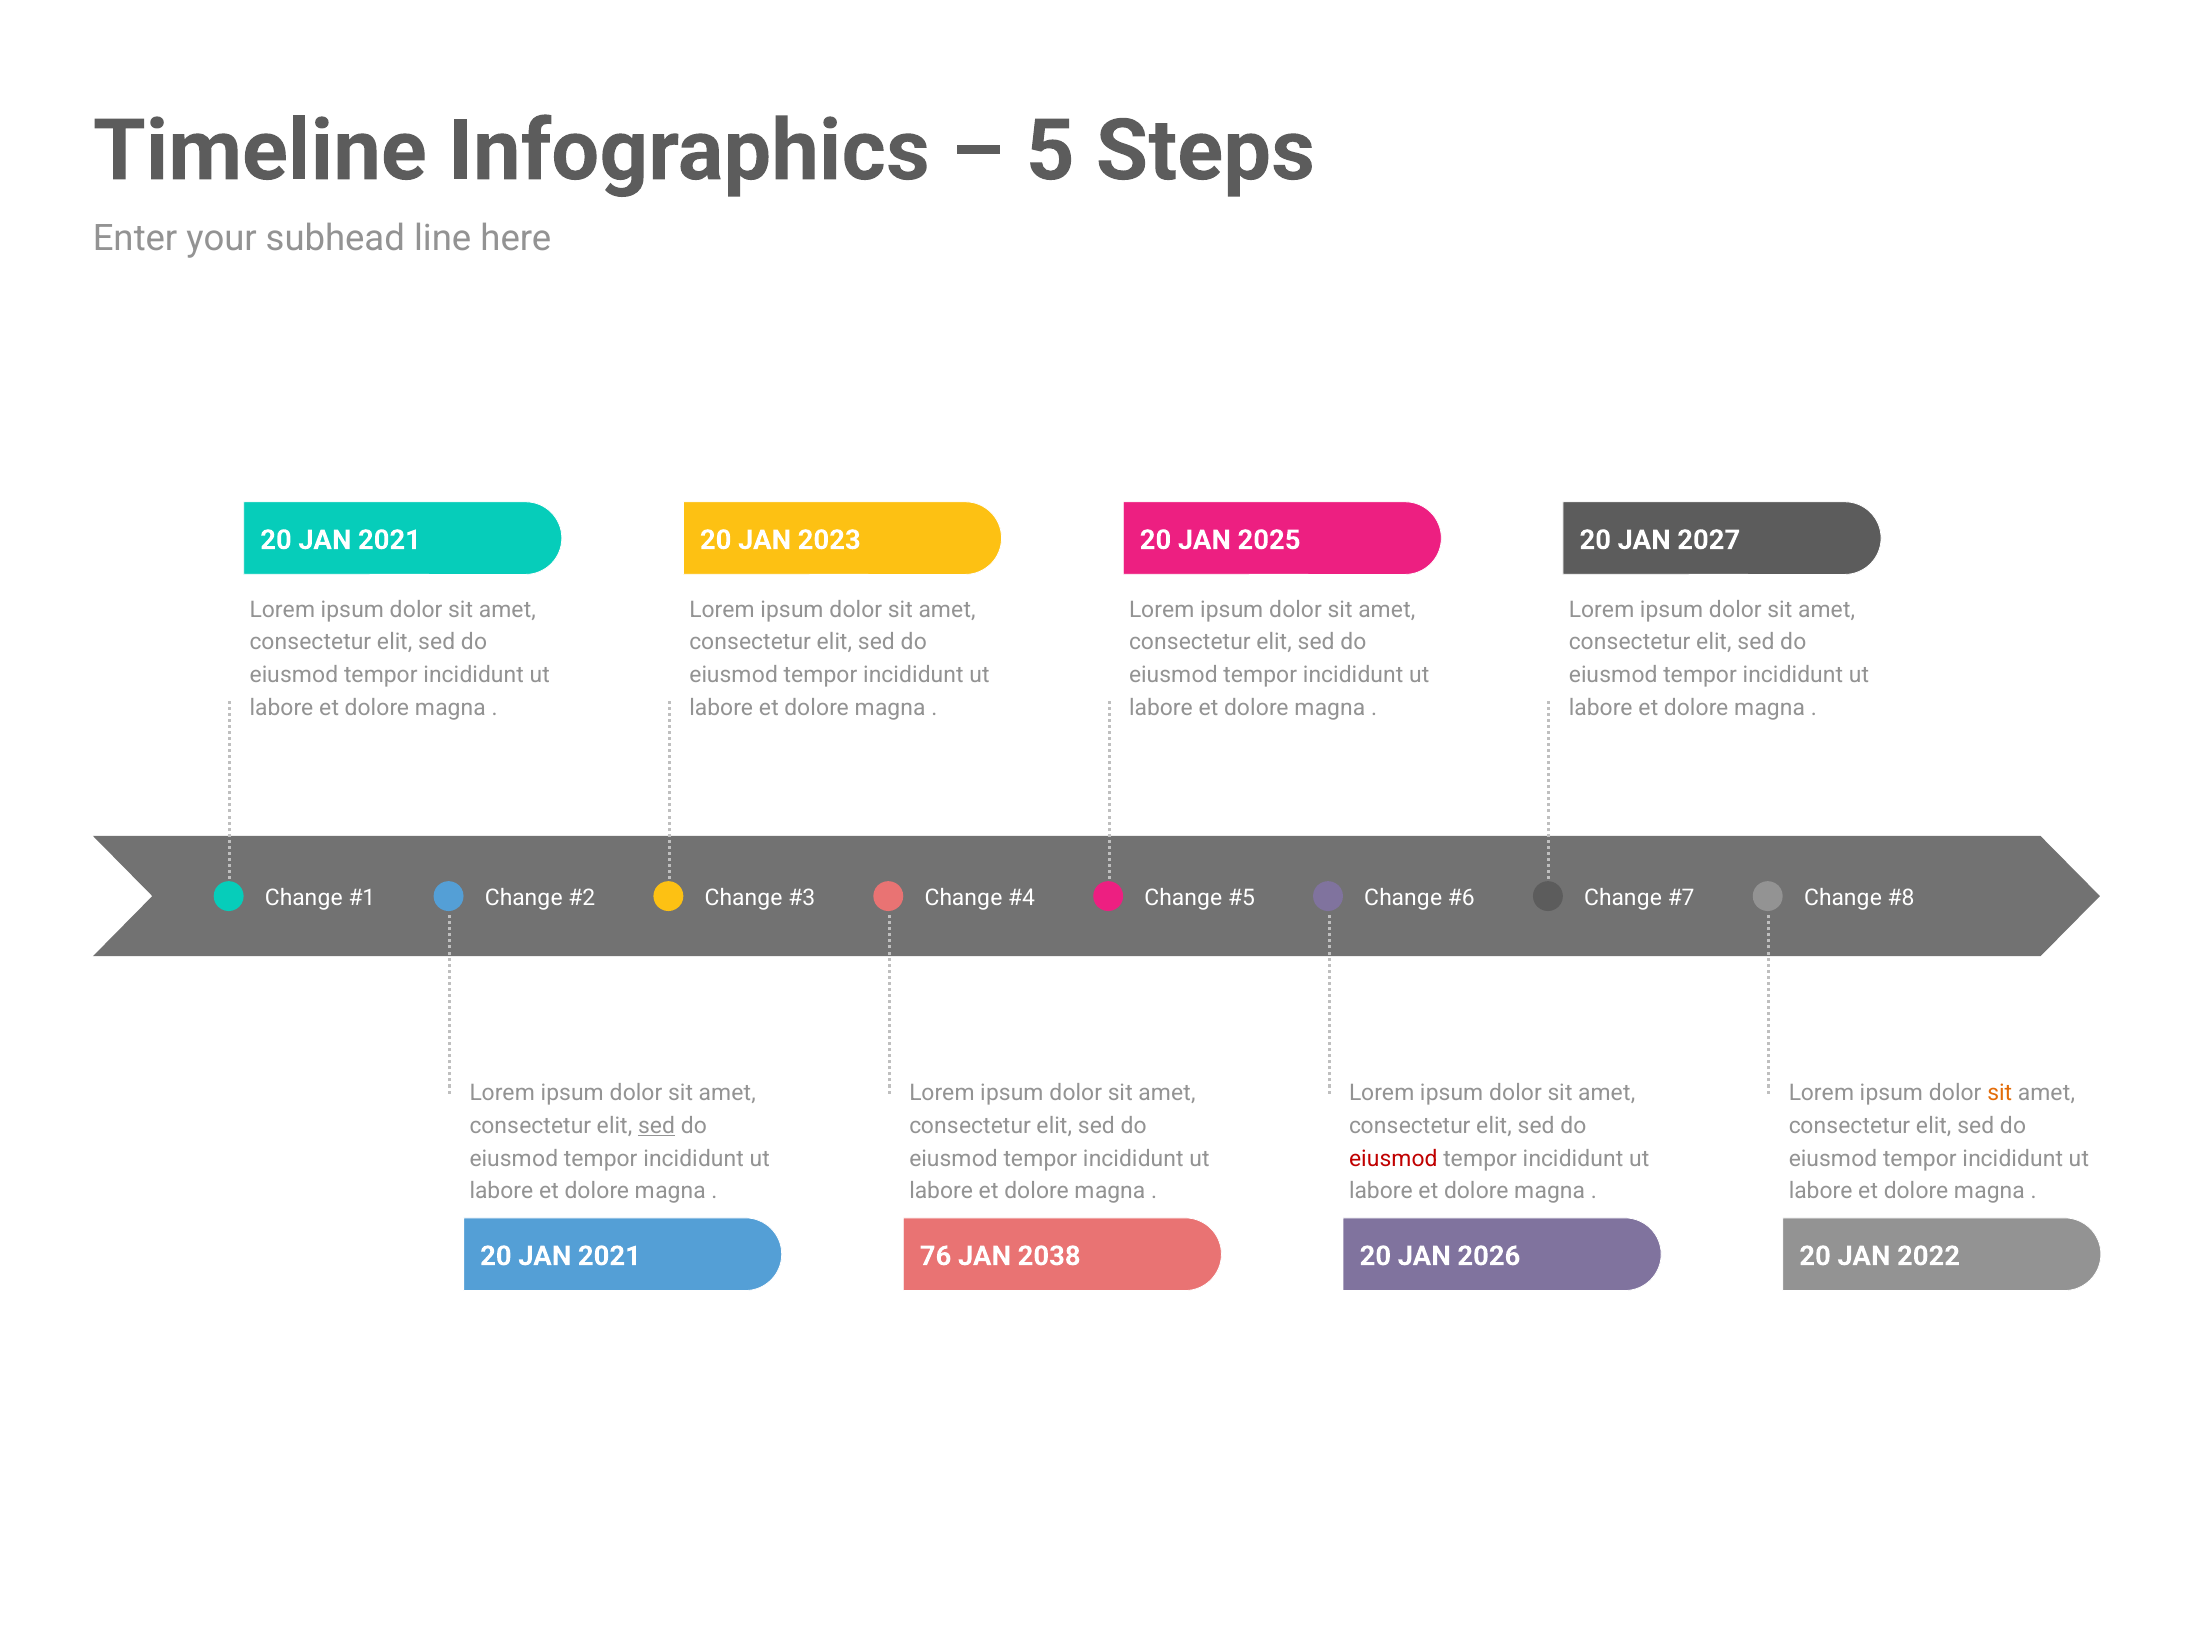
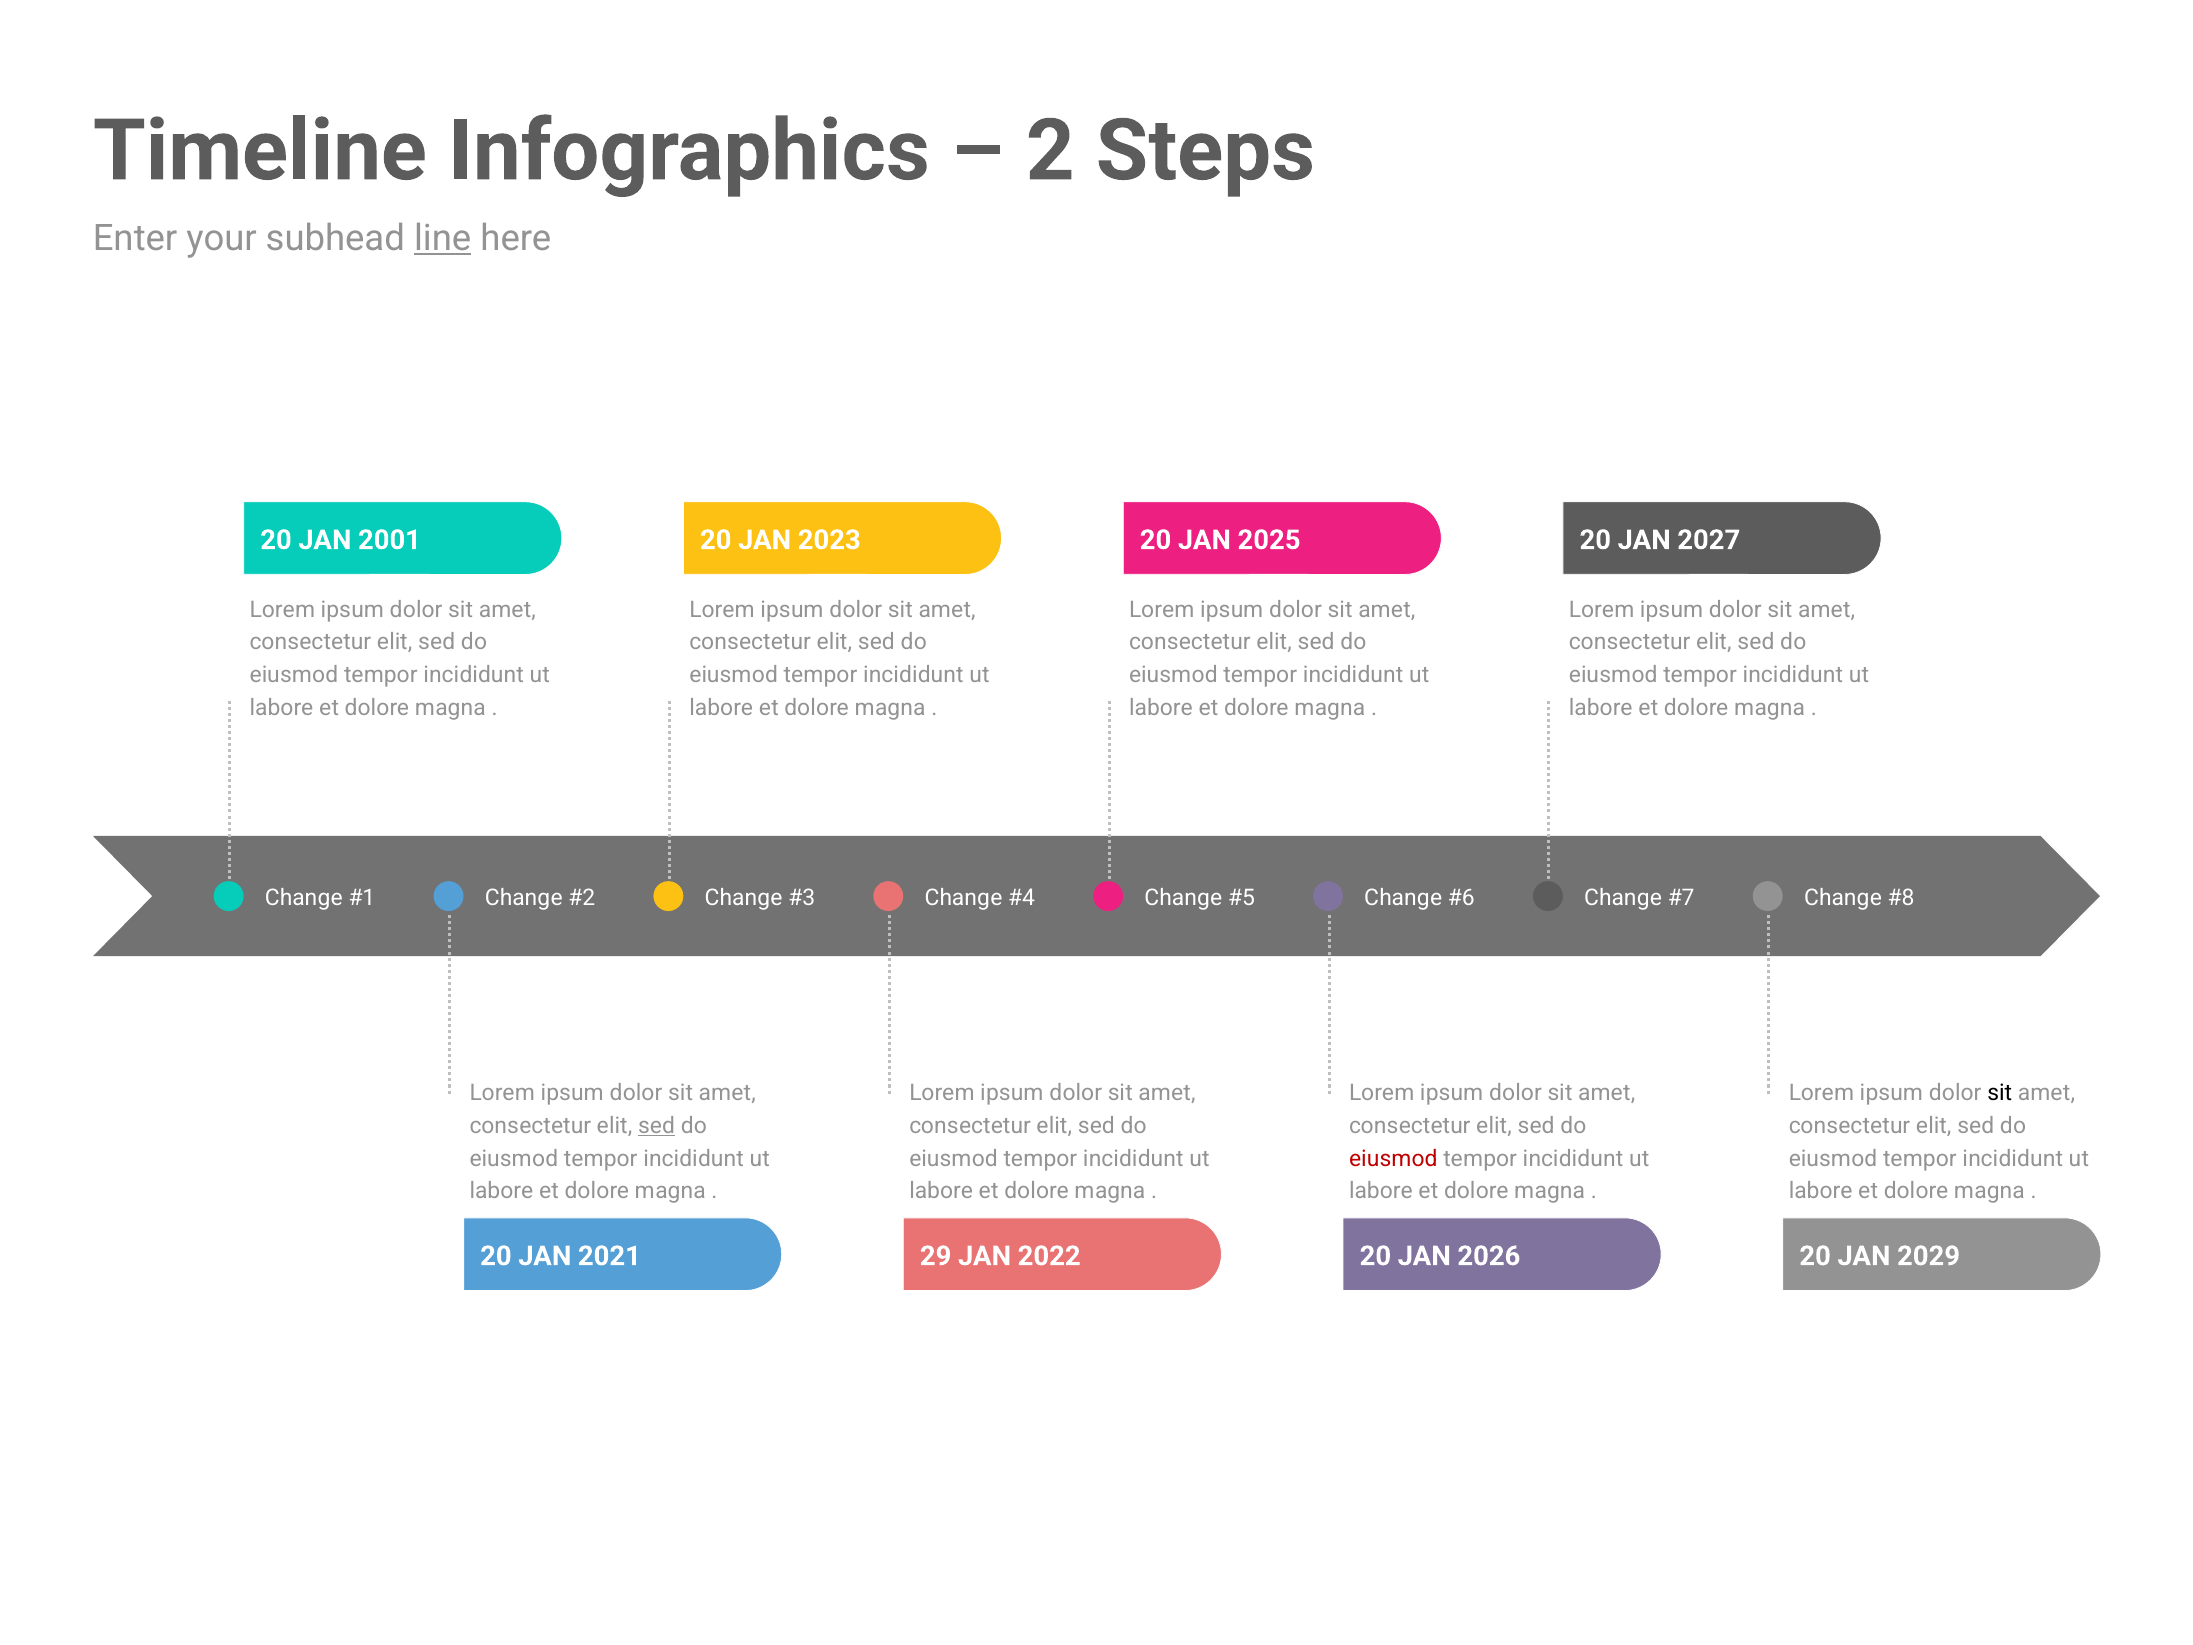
5: 5 -> 2 (1050, 151)
line underline: none -> present (443, 239)
2021: 2021 -> 2001 (389, 540)
sit colour: orange -> black (2000, 1092)
76: 76 -> 29 (936, 1256)
2038: 2038 -> 2022 (1049, 1256)
2022: 2022 -> 2029 (1929, 1256)
